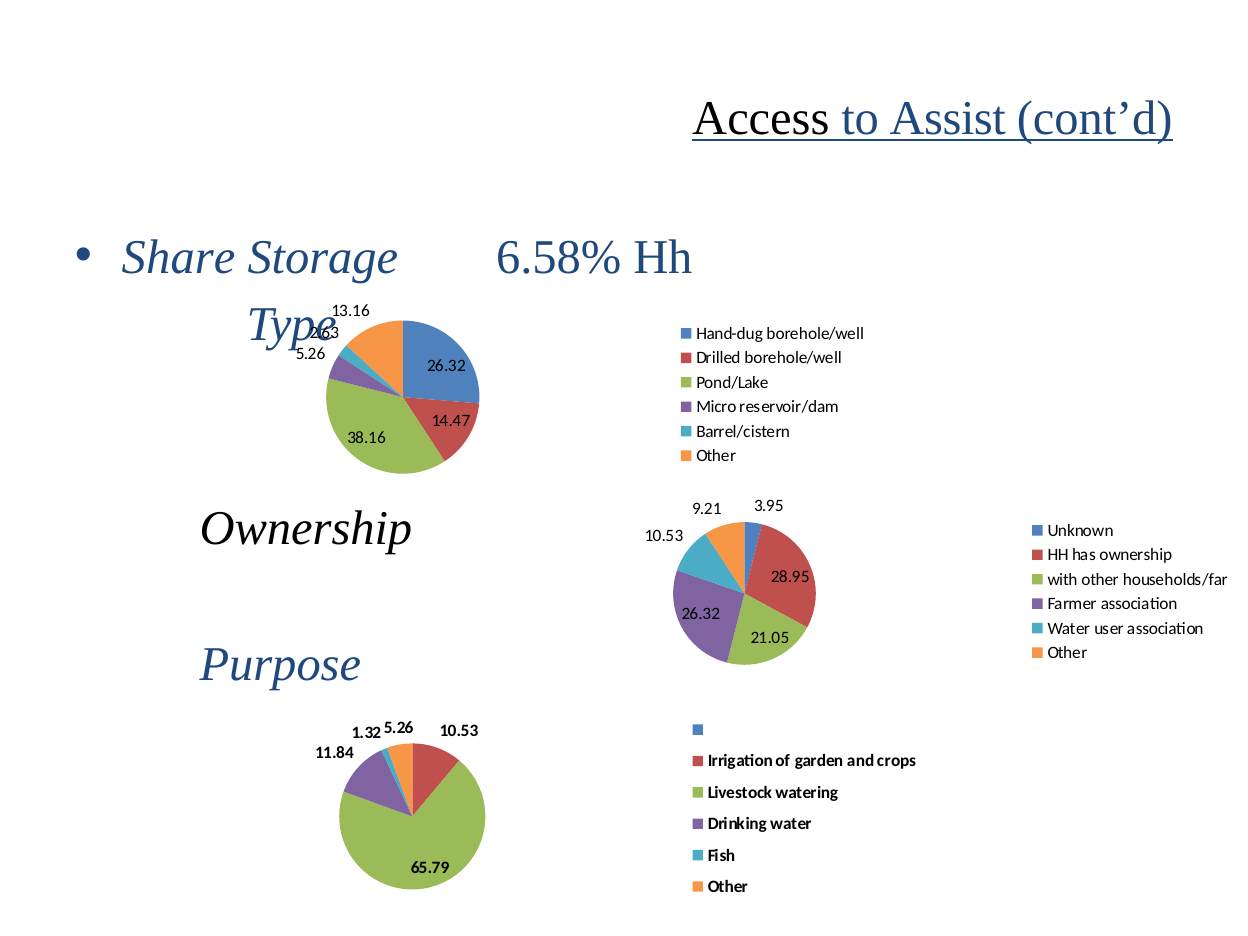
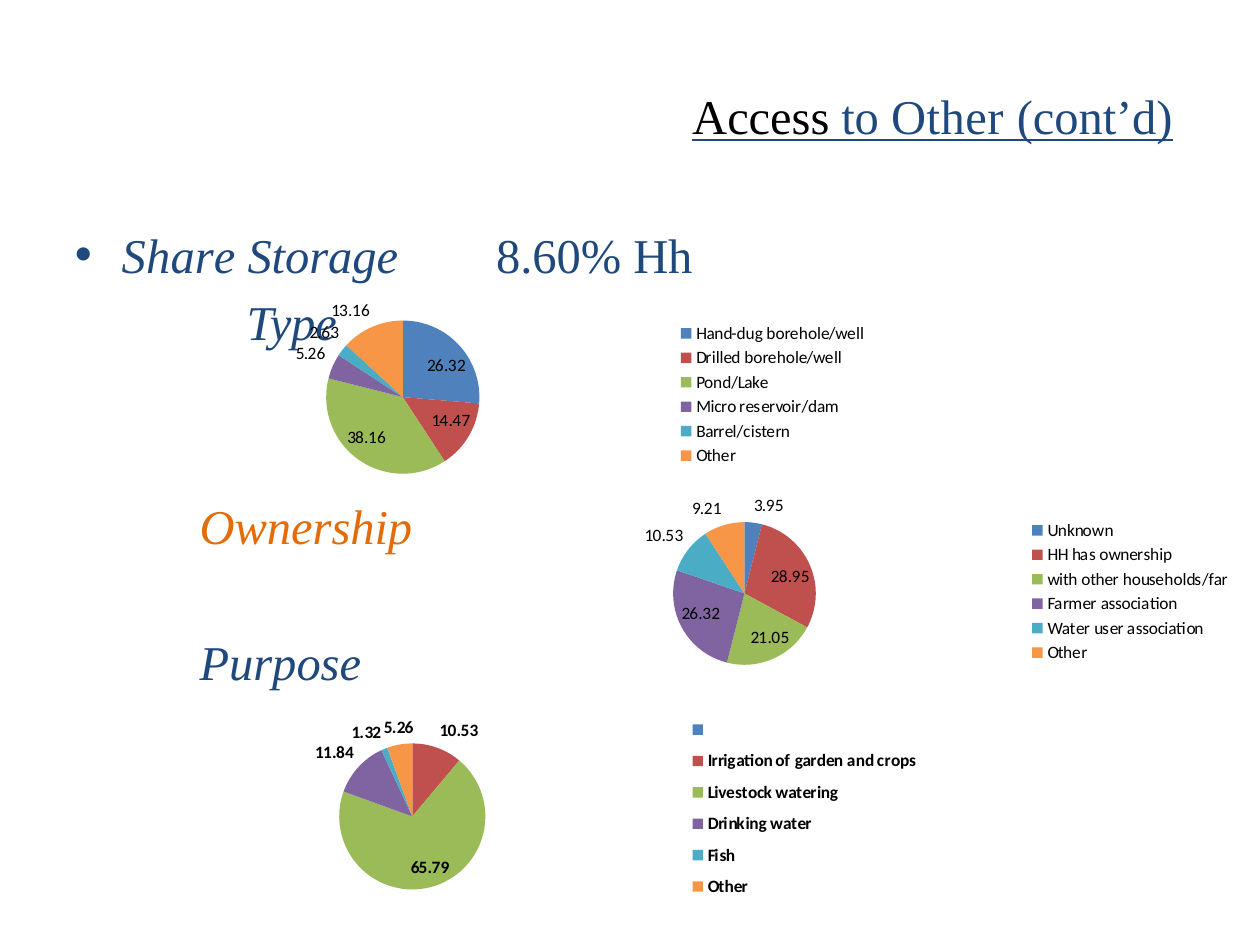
to Assist: Assist -> Other (947, 119)
6.58%: 6.58% -> 8.60% (559, 257)
Ownership colour: black -> orange (306, 528)
